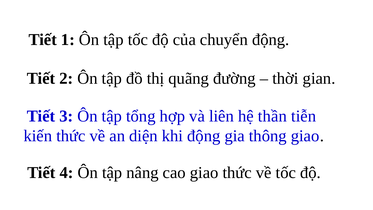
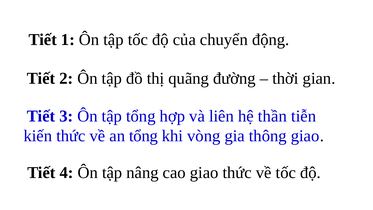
an diện: diện -> tổng (144, 136)
khi động: động -> vòng (204, 136)
